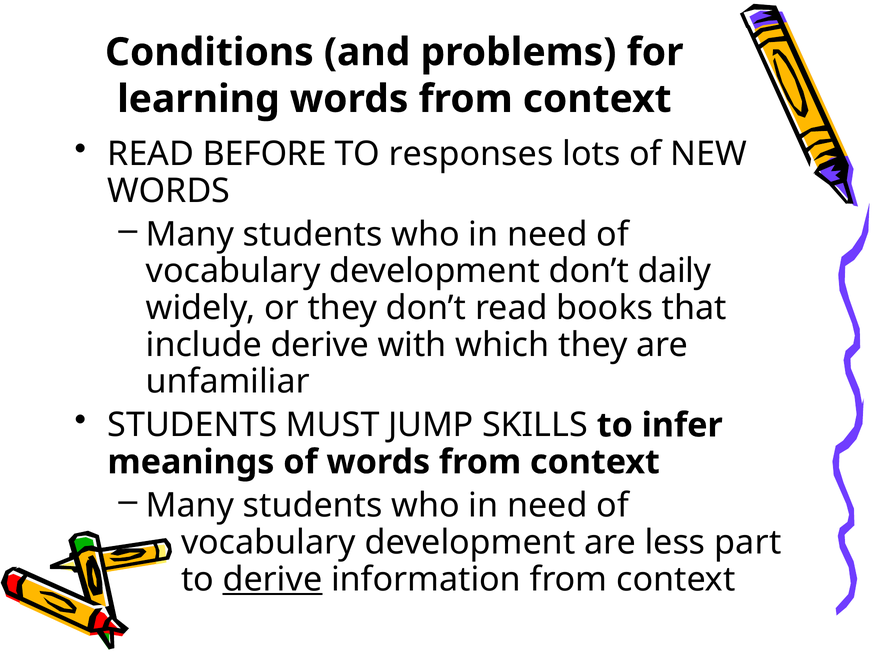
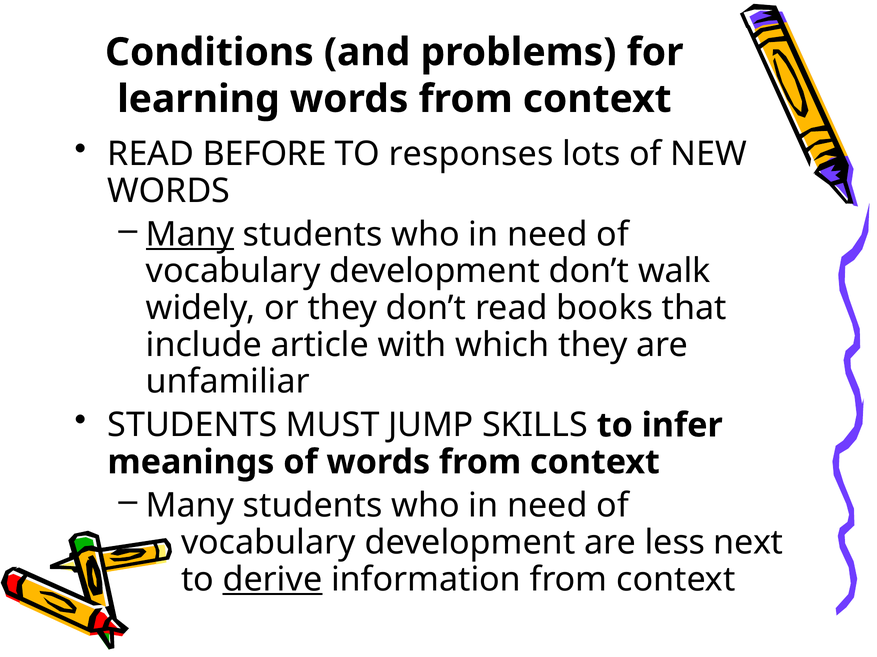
Many underline: none -> present (190, 235)
daily: daily -> walk (674, 272)
include derive: derive -> article (320, 345)
part: part -> next (748, 543)
